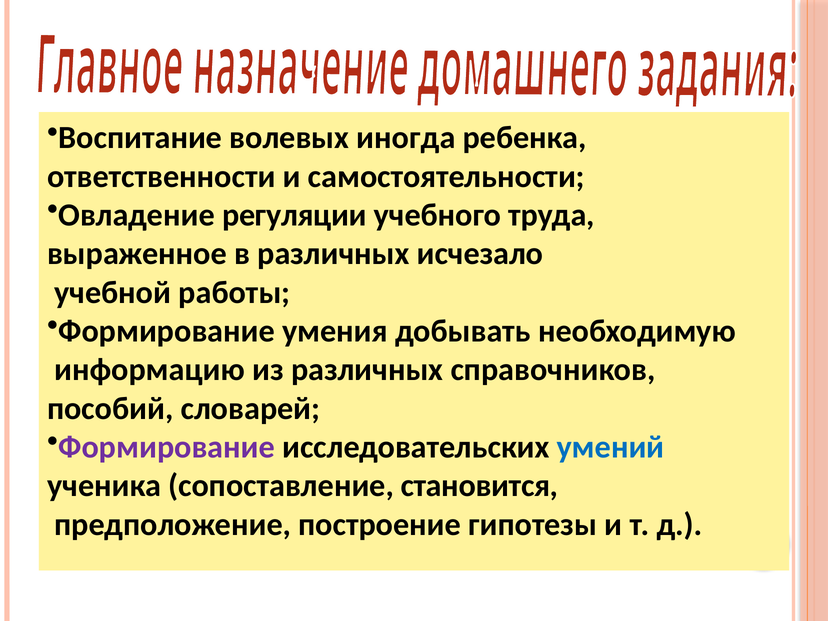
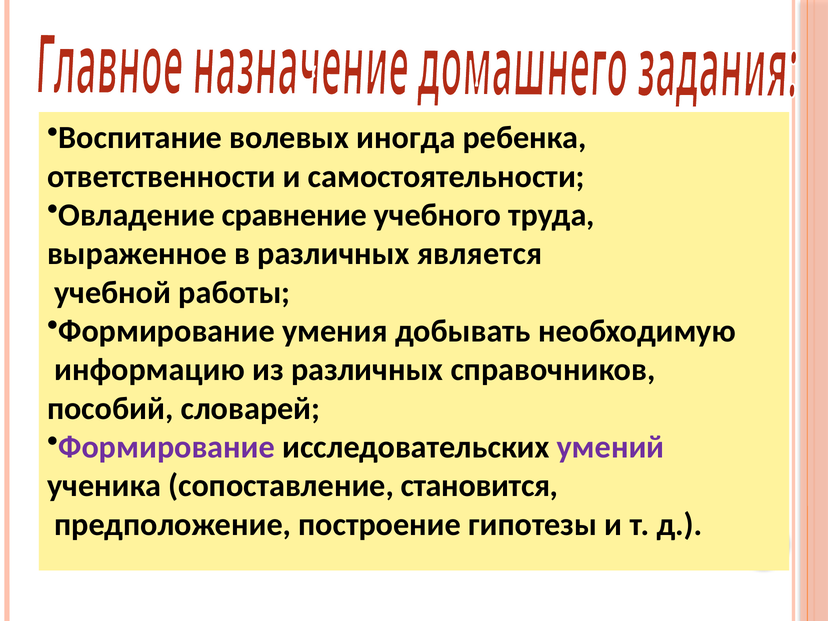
регуляции: регуляции -> сравнение (294, 215)
исчезало: исчезало -> является (480, 254)
умений colour: blue -> purple (611, 447)
